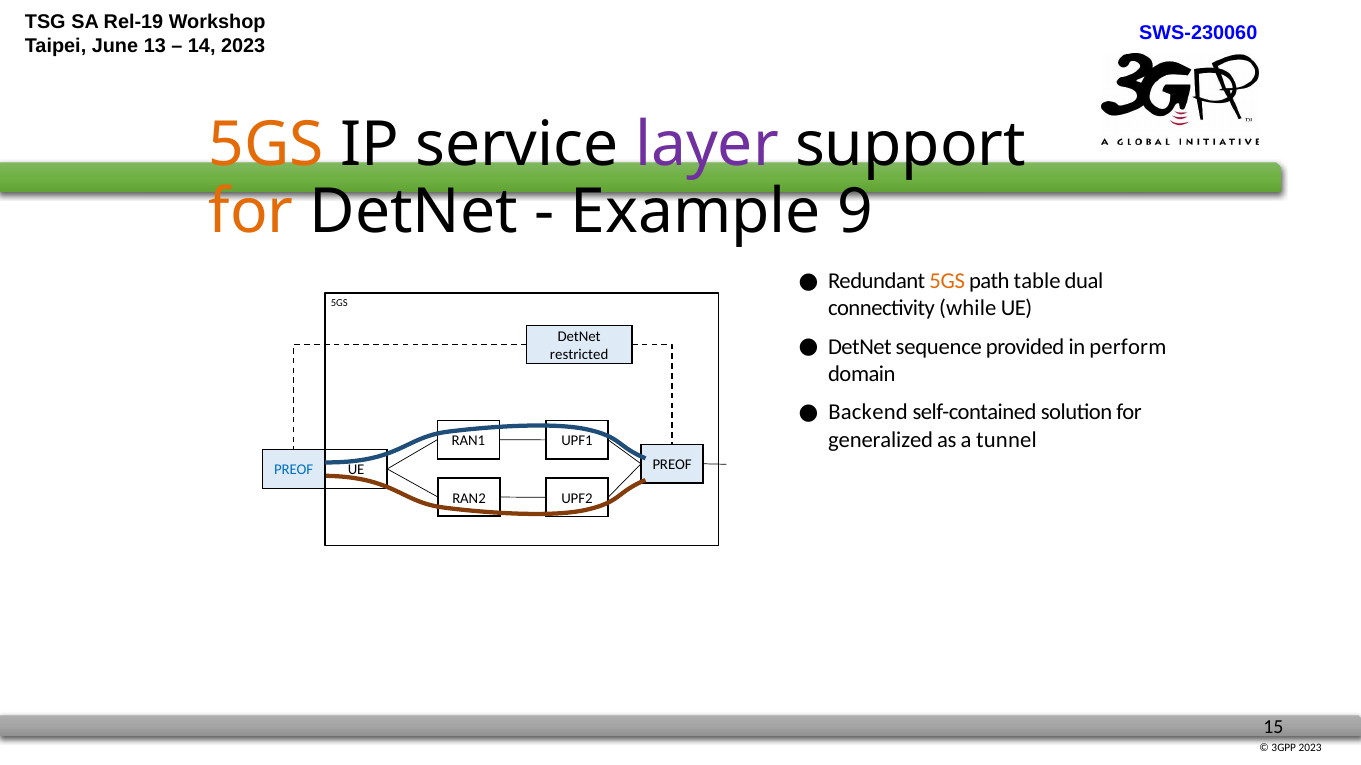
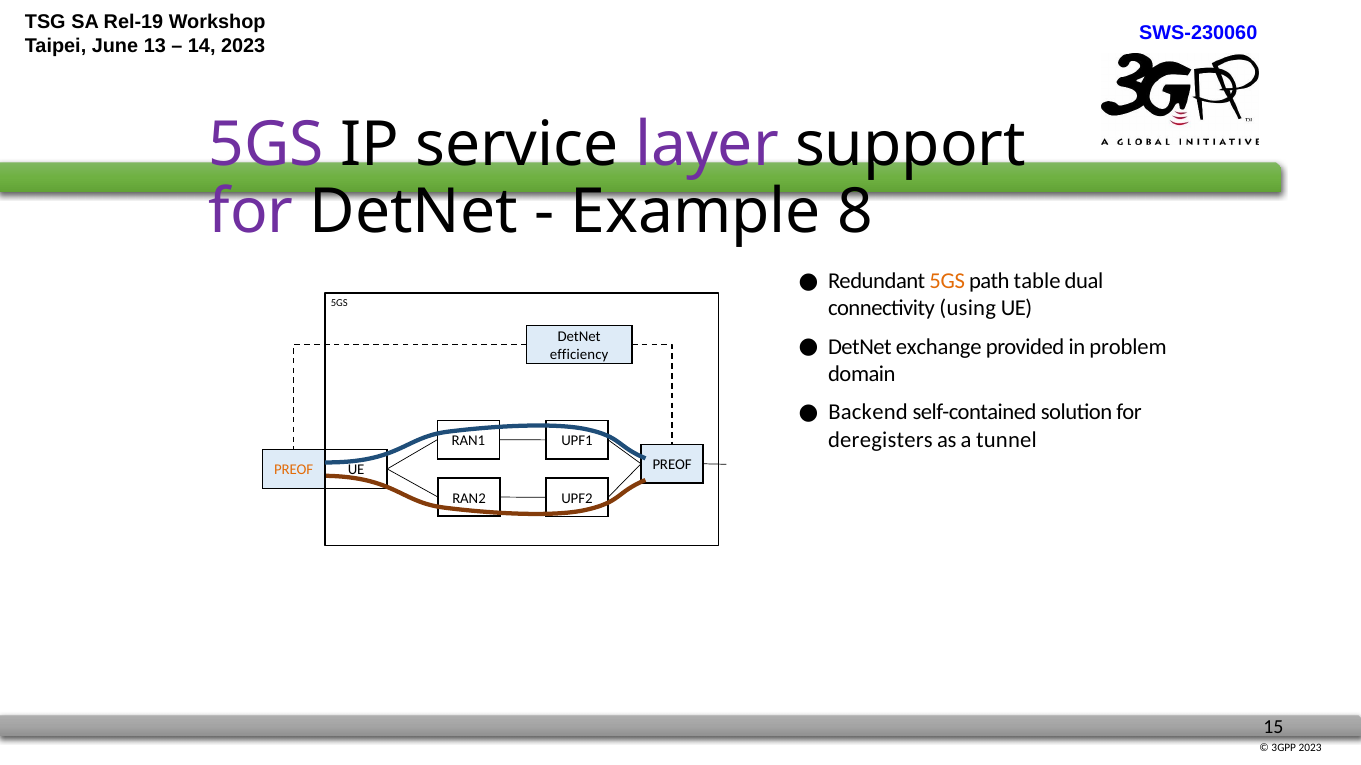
5GS colour: orange -> purple (266, 145)
for colour: orange -> purple (251, 212)
9: 9 -> 8 (855, 212)
while: while -> using (968, 308)
sequence: sequence -> exchange (939, 347)
perform: perform -> problem (1128, 347)
restricted: restricted -> efficiency (579, 355)
generalized: generalized -> deregisters (880, 440)
PREOF colour: blue -> orange (294, 470)
